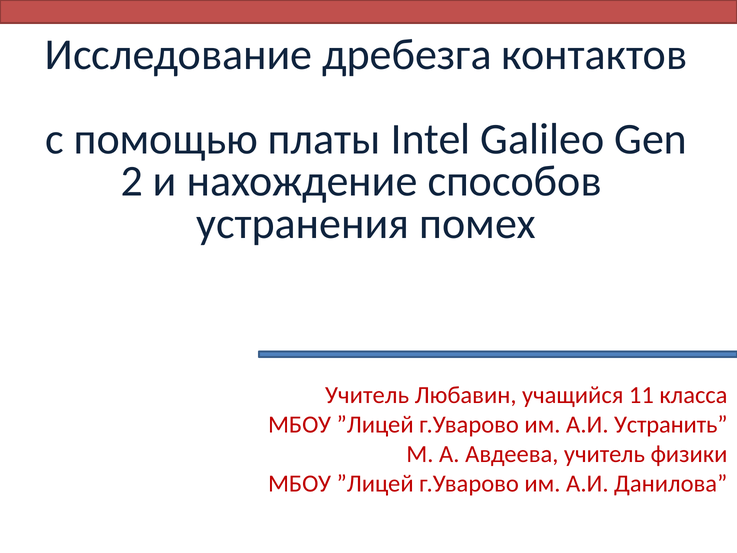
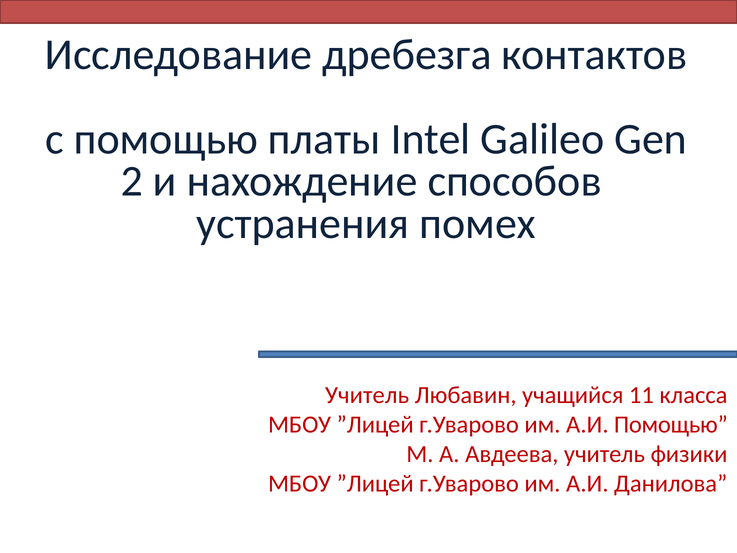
А.И Устранить: Устранить -> Помощью (671, 424)
